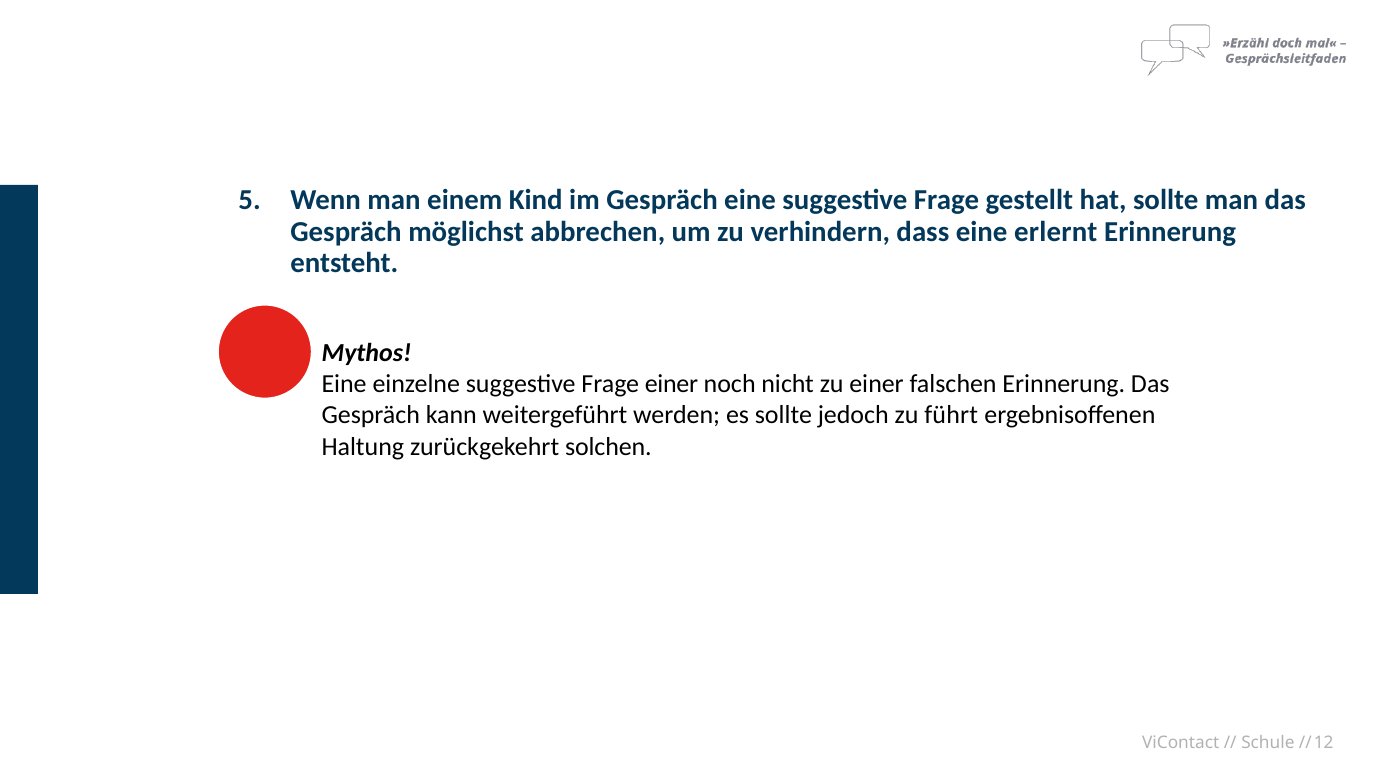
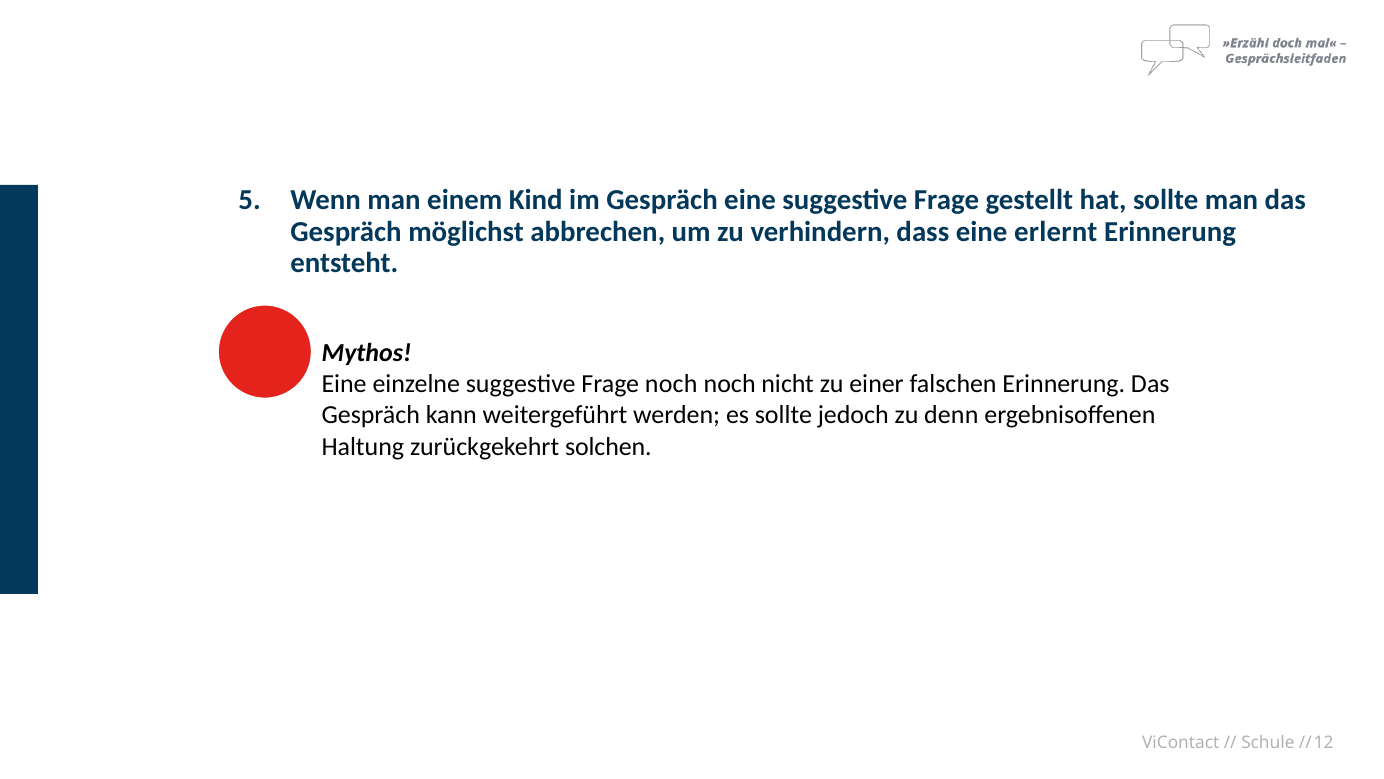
Frage einer: einer -> noch (671, 384)
führt: führt -> denn (951, 415)
